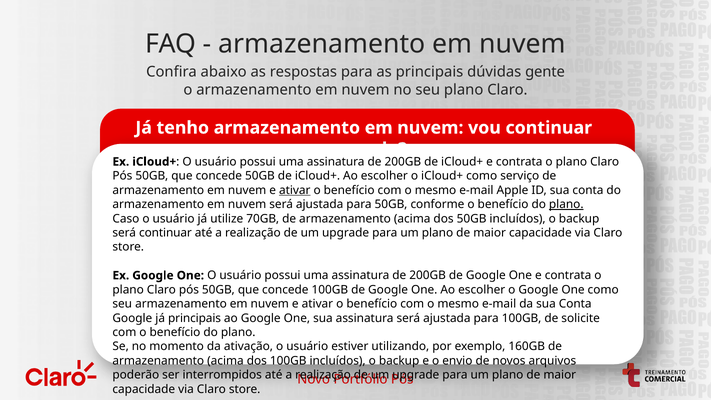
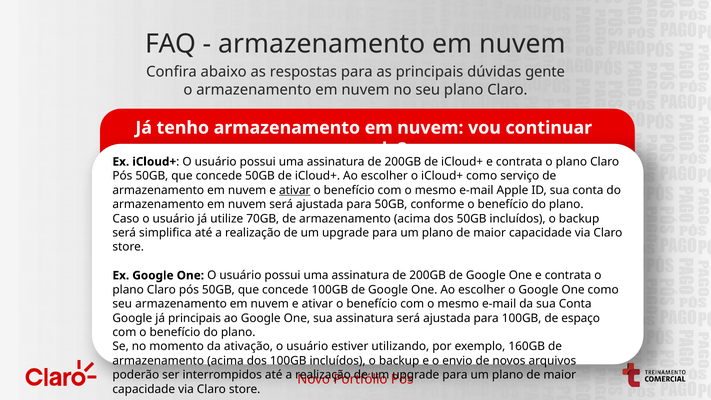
plano underline: present -> none (566, 204)
será continuar: continuar -> simplifica (165, 233)
solicite: solicite -> espaço (581, 318)
